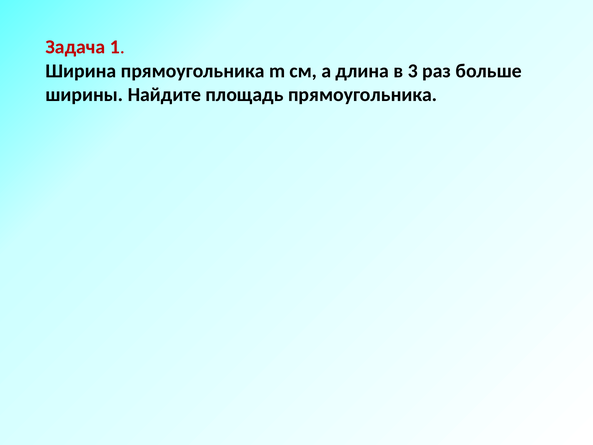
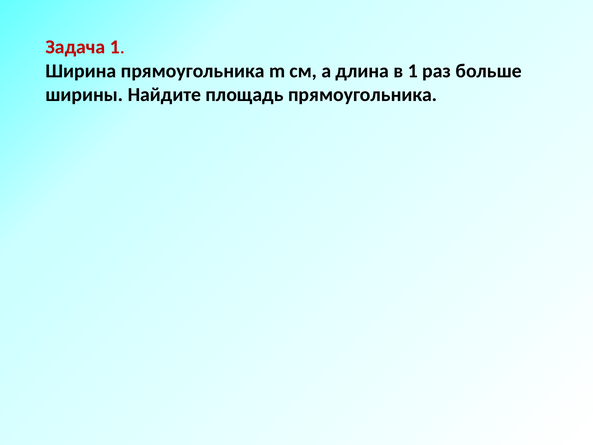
в 3: 3 -> 1 (413, 71)
